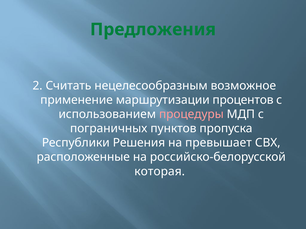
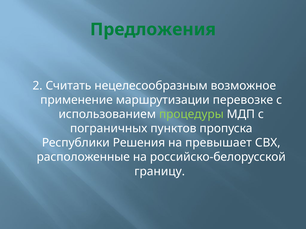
процентов: процентов -> перевозке (243, 100)
процедуры colour: pink -> light green (191, 115)
которая: которая -> границу (160, 172)
